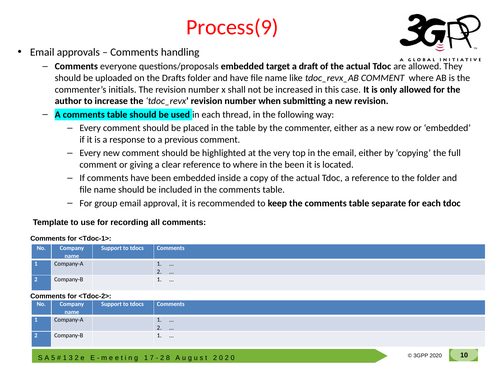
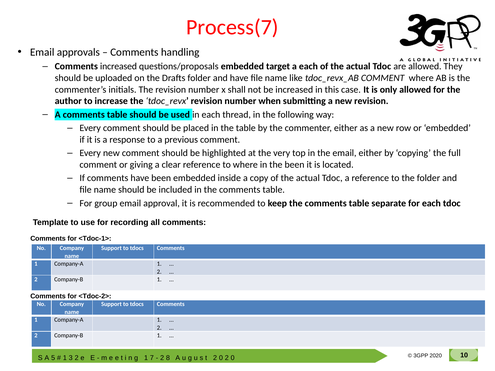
Process(9: Process(9 -> Process(7 (232, 27)
Comments everyone: everyone -> increased (119, 67)
a draft: draft -> each (308, 67)
